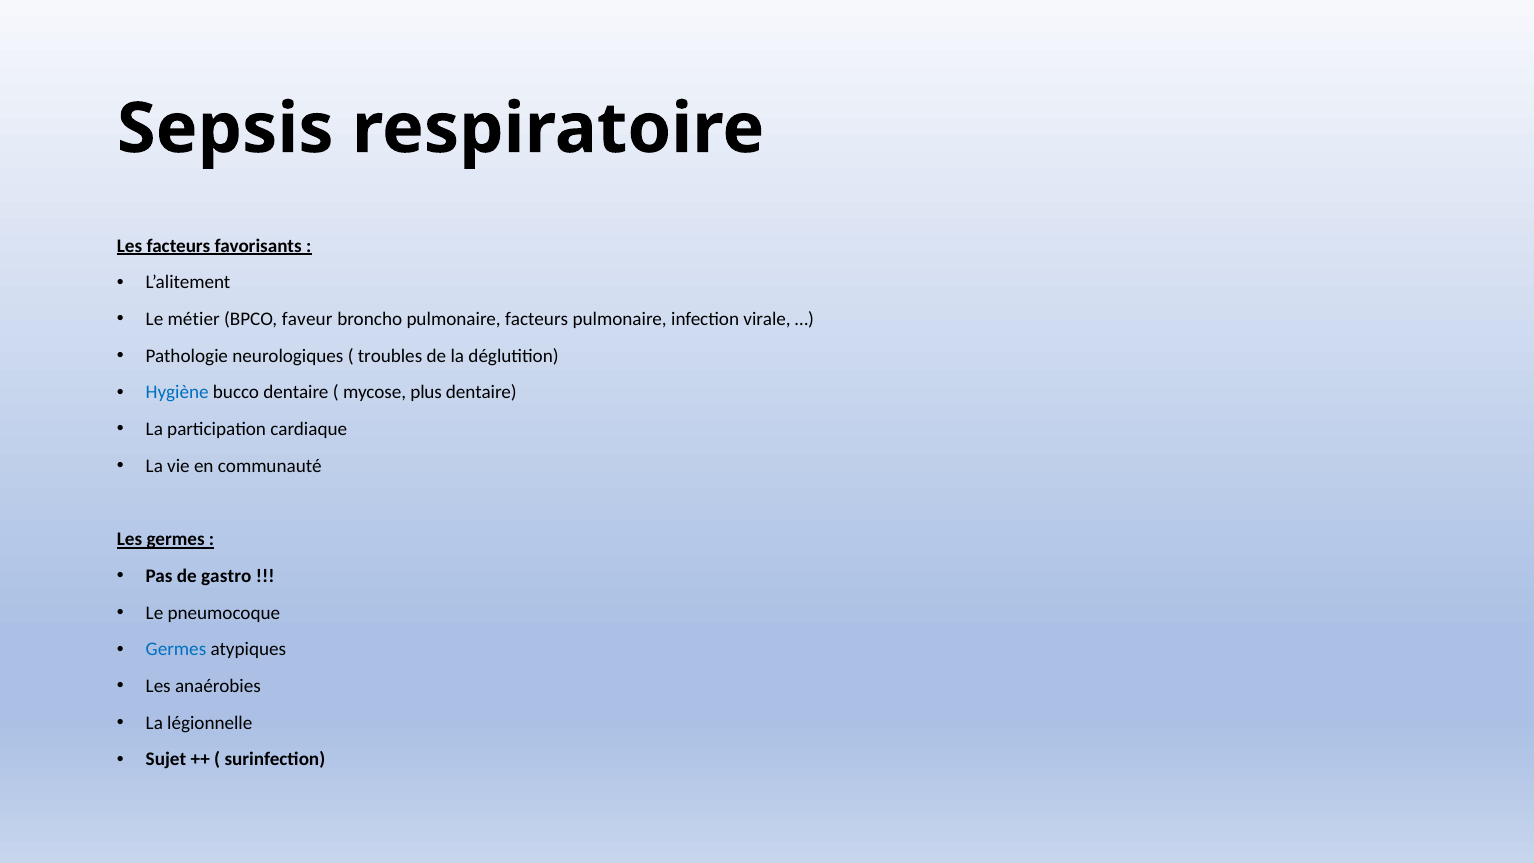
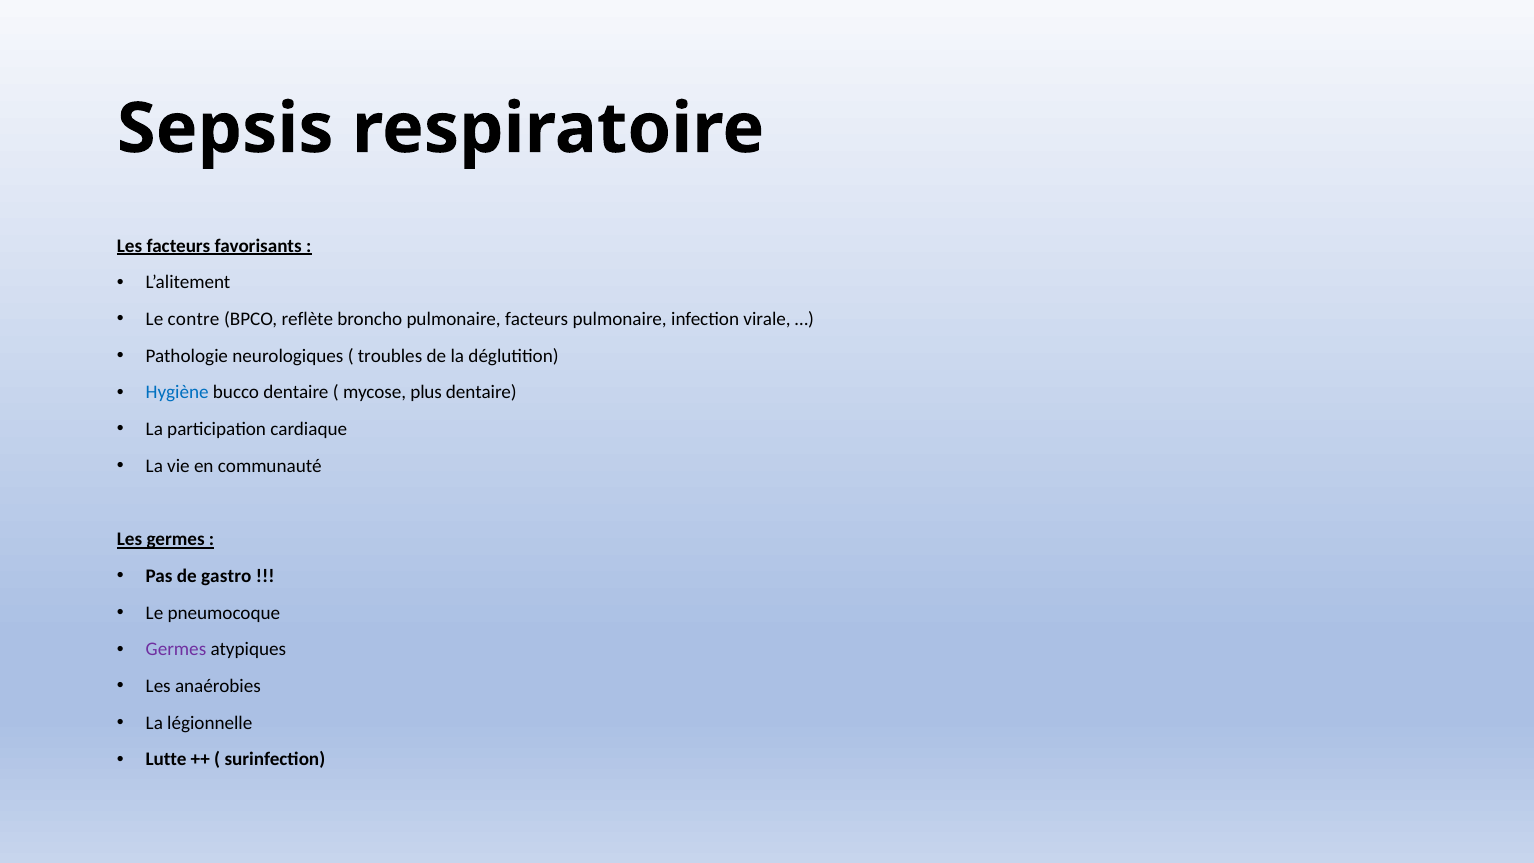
métier: métier -> contre (194, 319)
faveur: faveur -> reflète (307, 319)
Germes colour: blue -> purple (176, 649)
Sujet: Sujet -> Lutte (166, 759)
